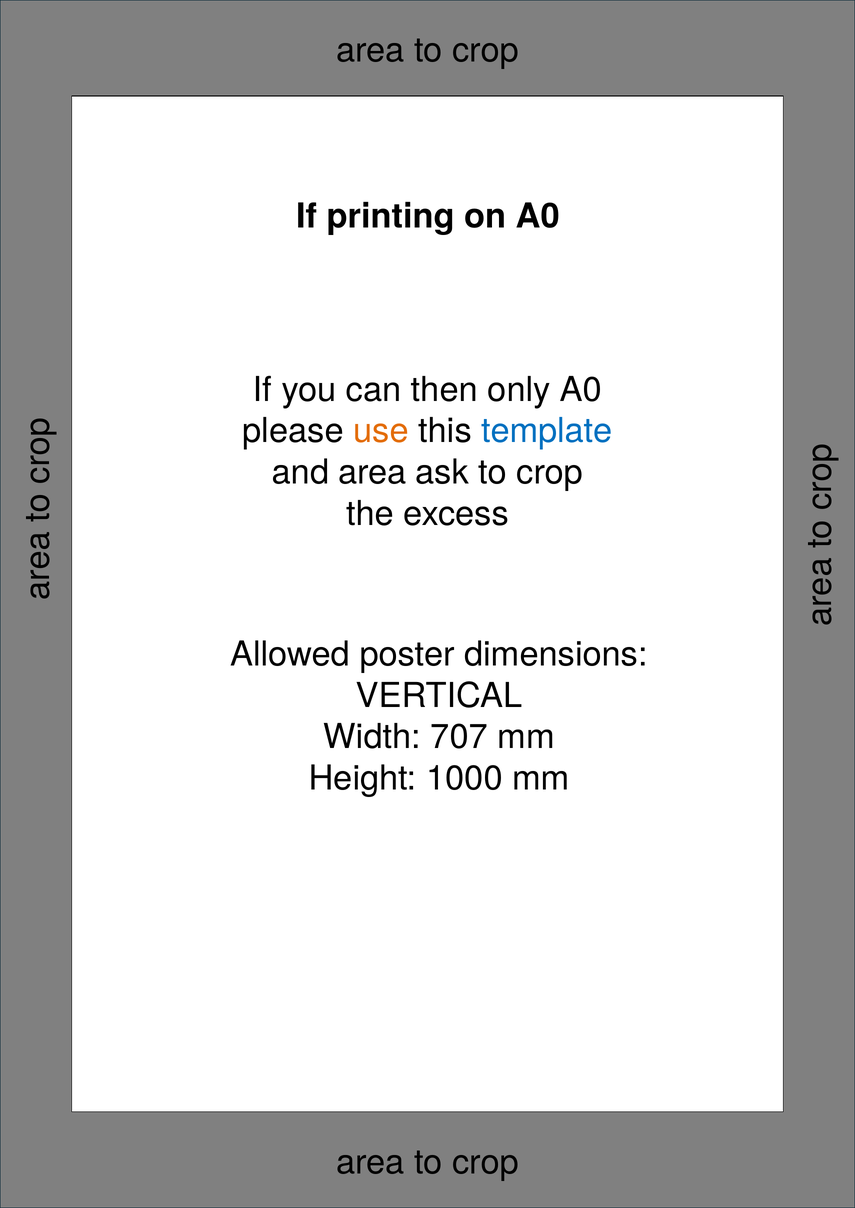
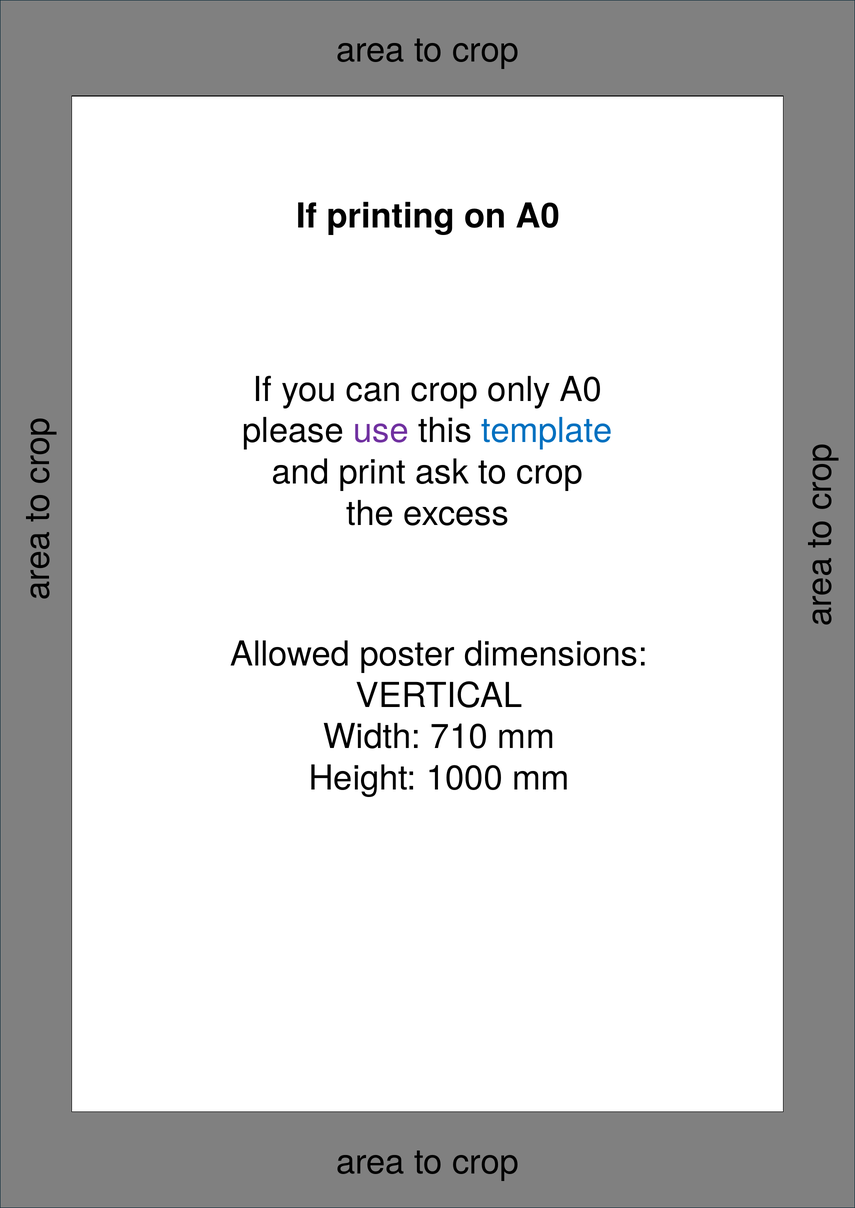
can then: then -> crop (444, 390)
use colour: orange -> purple (381, 431)
and area: area -> print (372, 473)
707: 707 -> 710 (459, 738)
